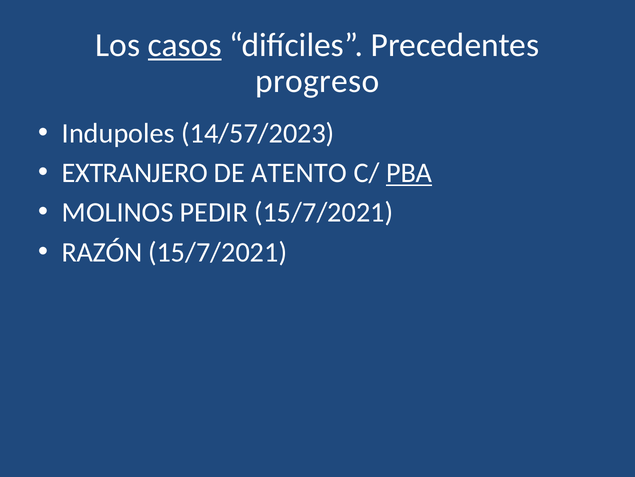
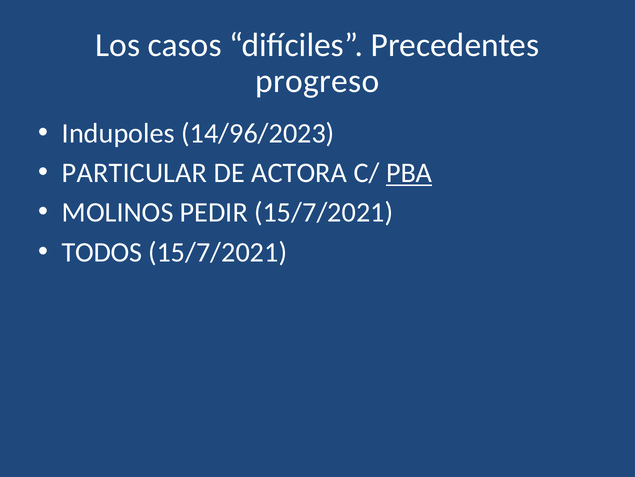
casos underline: present -> none (185, 45)
14/57/2023: 14/57/2023 -> 14/96/2023 (258, 133)
EXTRANJERO: EXTRANJERO -> PARTICULAR (135, 173)
ATENTO: ATENTO -> ACTORA (299, 173)
RAZÓN: RAZÓN -> TODOS (102, 252)
